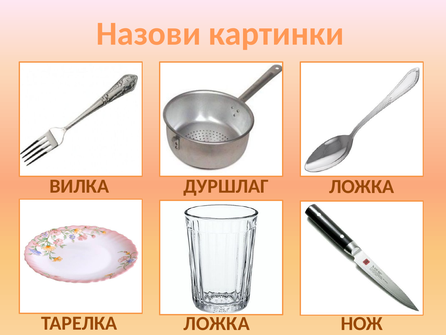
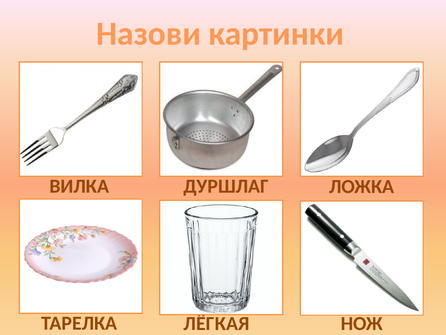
ТАРЕЛКА ЛОЖКА: ЛОЖКА -> ЛЁГКАЯ (217, 323)
